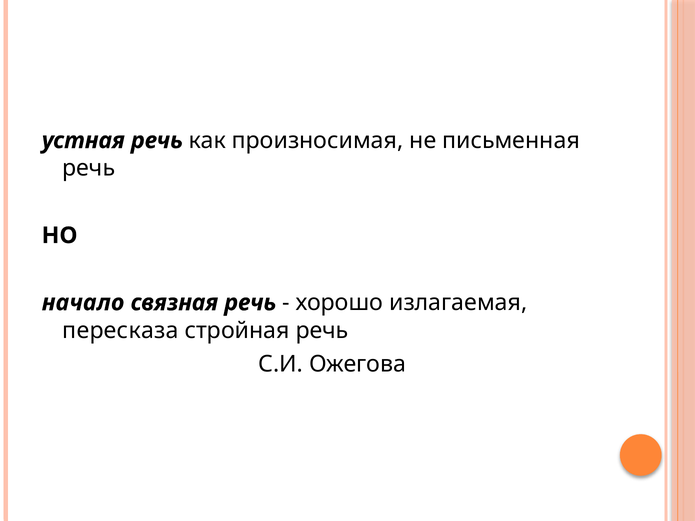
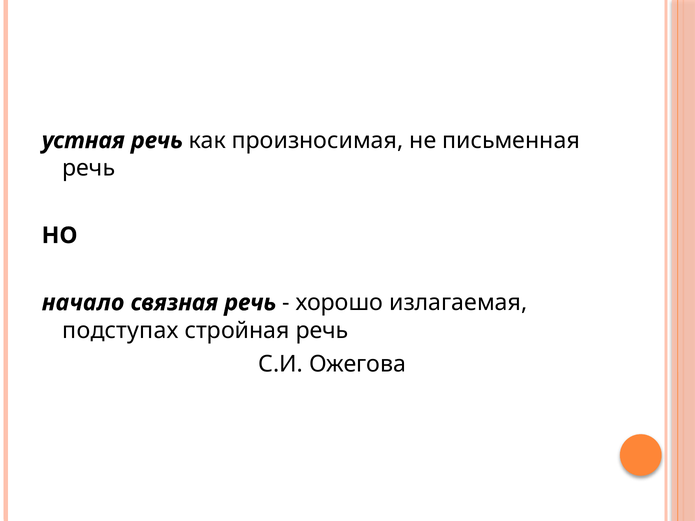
пересказа: пересказа -> подступах (120, 331)
